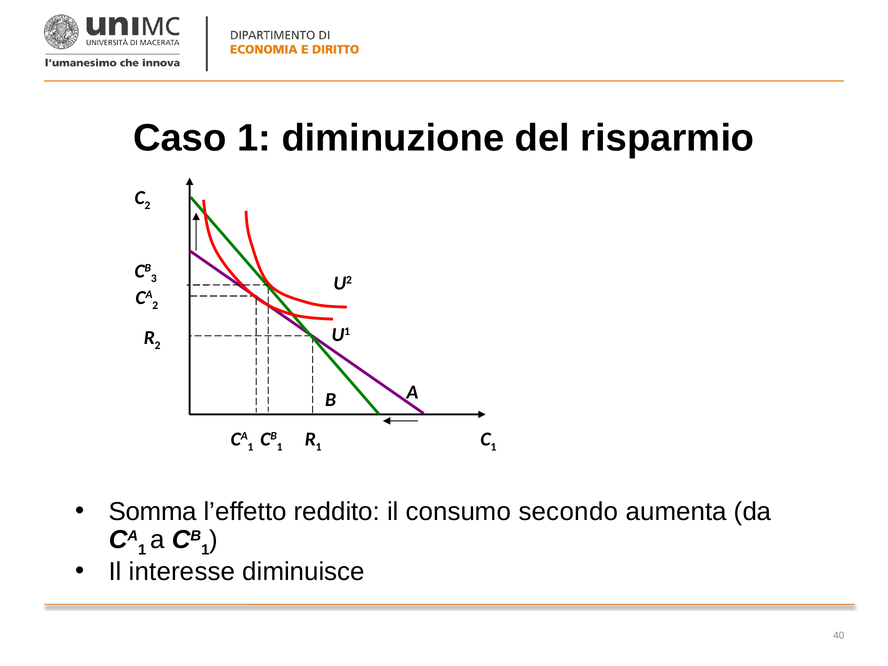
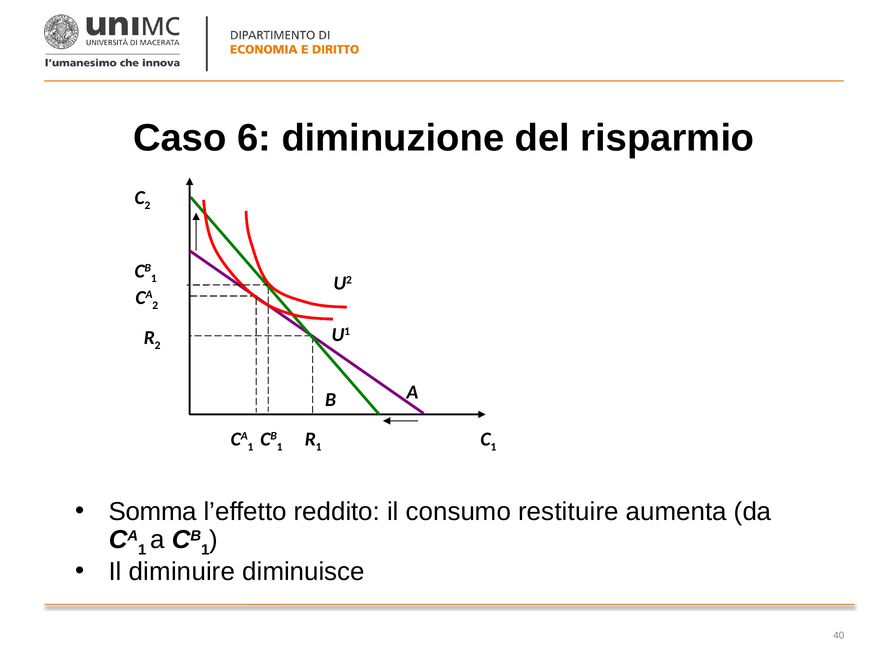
Caso 1: 1 -> 6 (254, 138)
3: 3 -> 1 (154, 279)
secondo: secondo -> restituire (568, 512)
interesse: interesse -> diminuire (182, 572)
